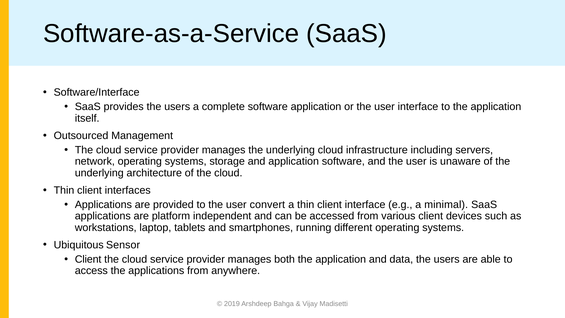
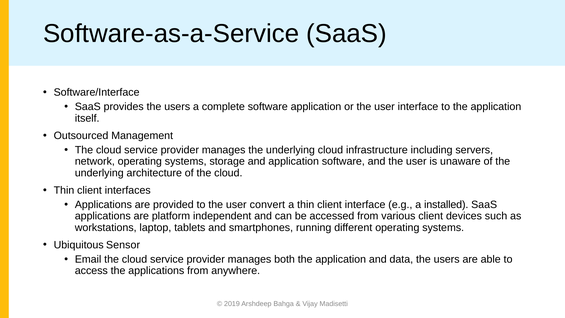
minimal: minimal -> installed (446, 205)
Client: Client -> Email (88, 259)
